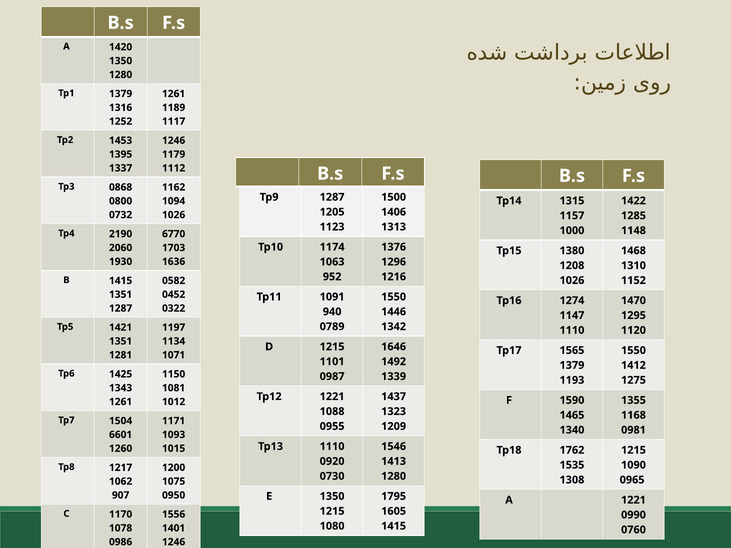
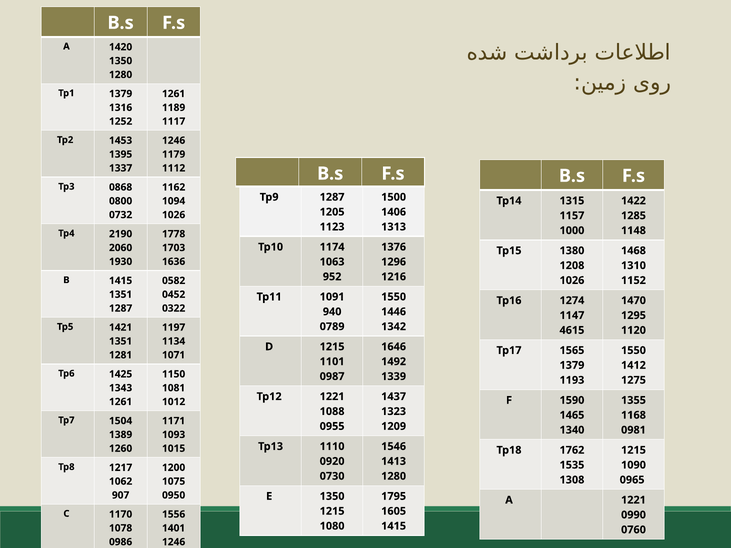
6770: 6770 -> 1778 (174, 234)
1110: 1110 -> 4615 (572, 330)
6601: 6601 -> 1389 (121, 435)
